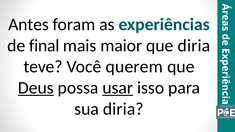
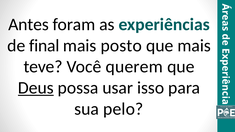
maior: maior -> posto (121, 46)
que diria: diria -> mais (194, 46)
usar underline: present -> none (118, 88)
sua diria: diria -> pelo (123, 109)
